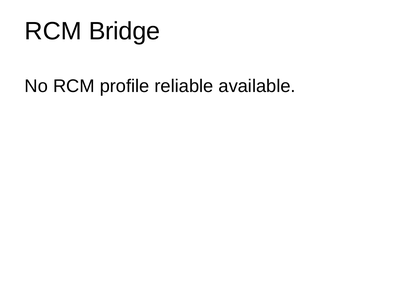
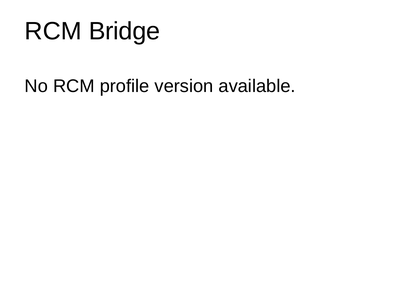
reliable: reliable -> version (184, 86)
